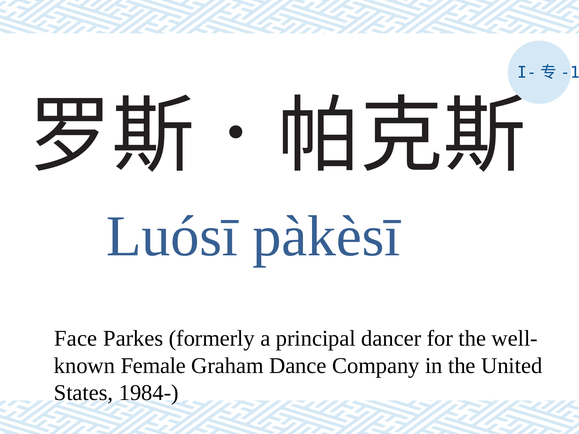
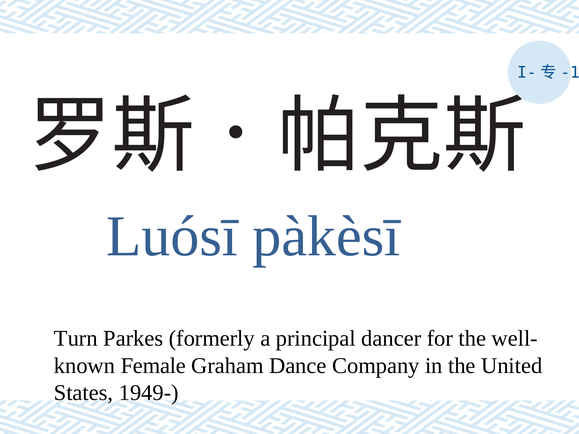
Face: Face -> Turn (76, 339)
1984-: 1984- -> 1949- (149, 393)
